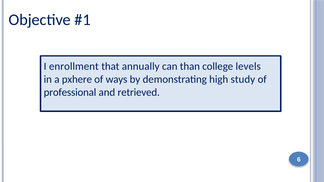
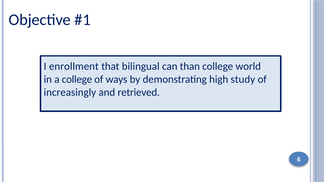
annually: annually -> bilingual (141, 67)
levels: levels -> world (248, 67)
a pxhere: pxhere -> college (77, 79)
professional: professional -> increasingly (70, 92)
